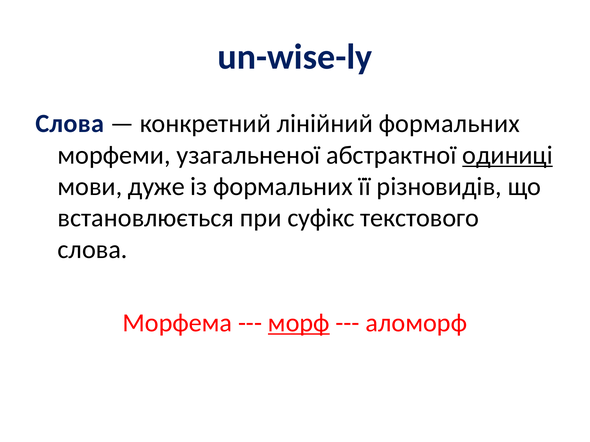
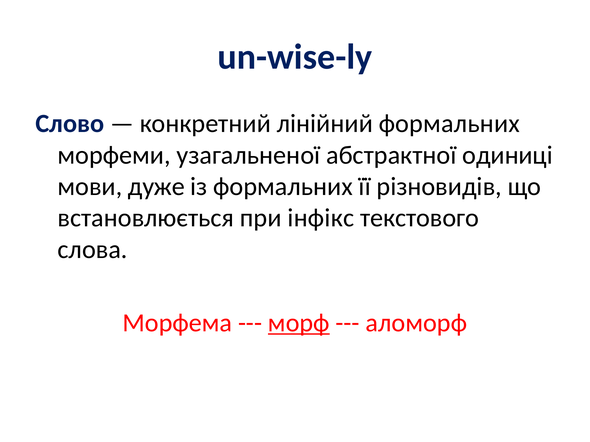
Слова: Слова -> Слово (70, 124)
одиниці underline: present -> none (508, 155)
суфікс: суфікс -> інфікс (321, 218)
